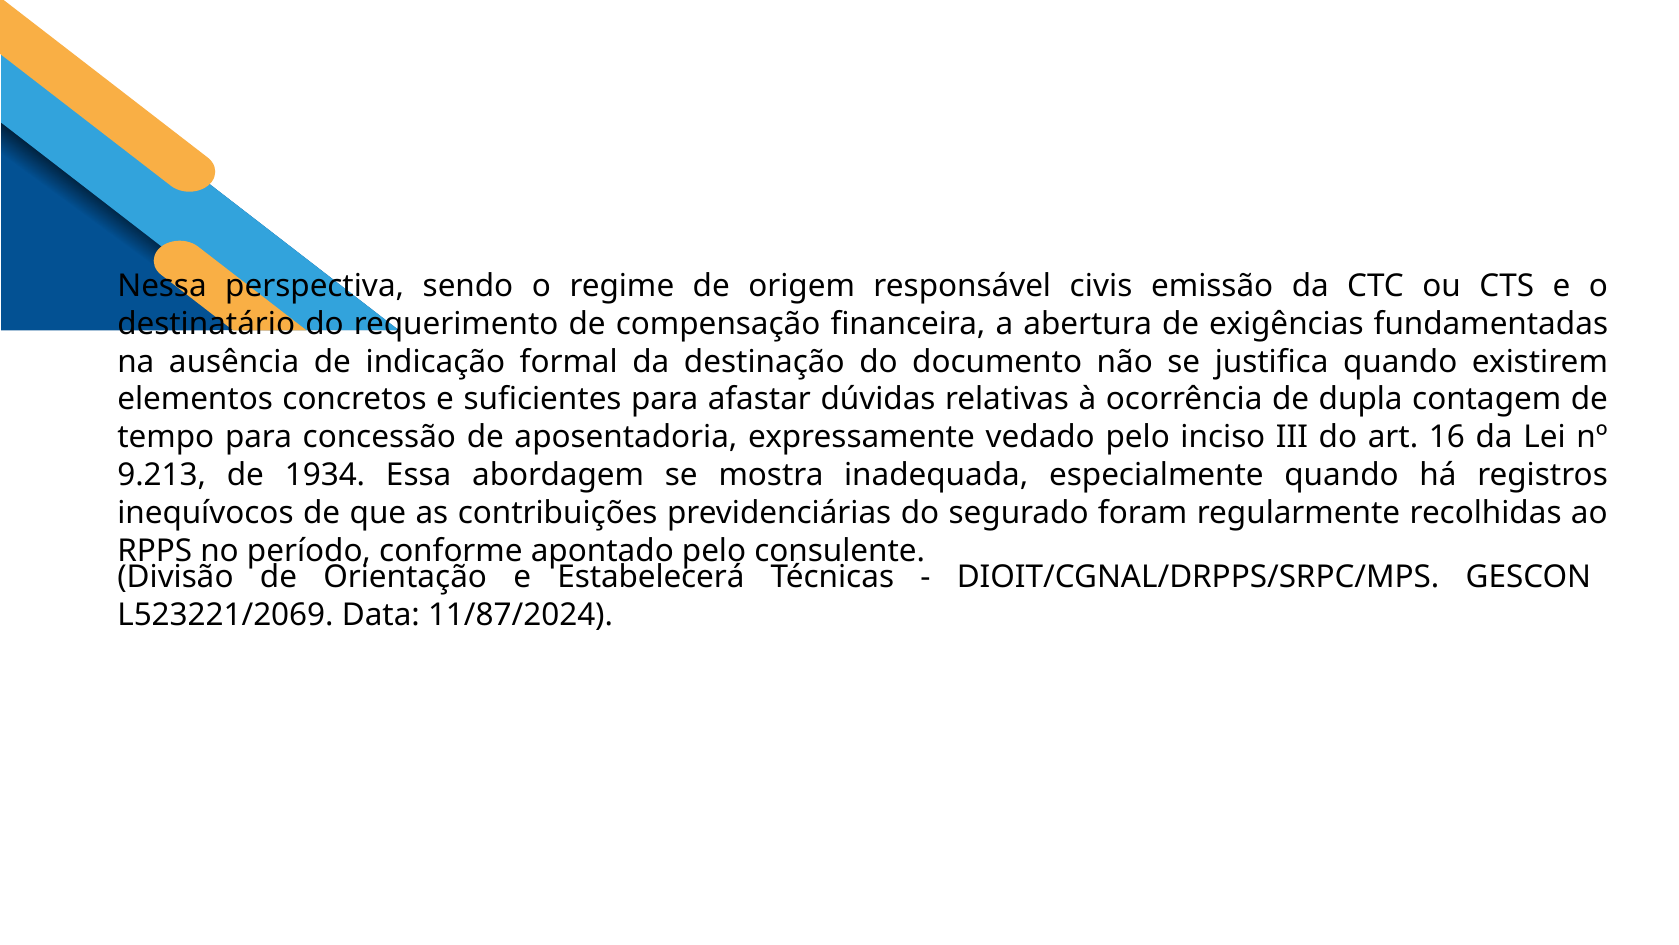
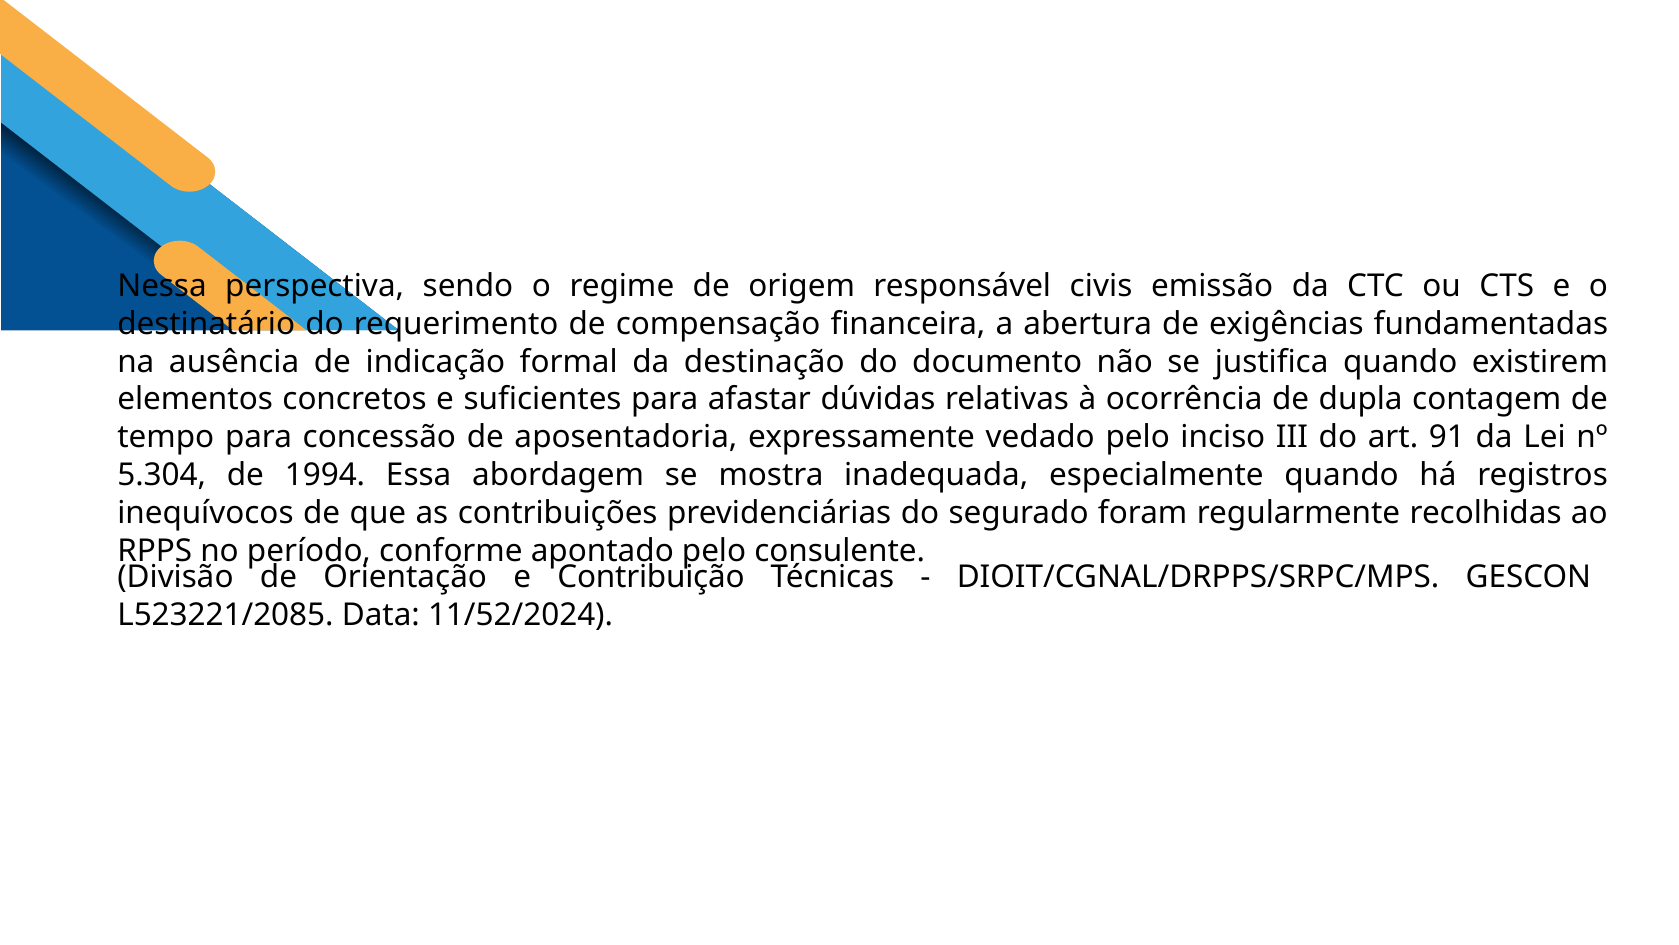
16: 16 -> 91 (1447, 437)
9.213: 9.213 -> 5.304 (162, 475)
1934: 1934 -> 1994 (325, 475)
Estabelecerá: Estabelecerá -> Contribuição (651, 577)
L523221/2069: L523221/2069 -> L523221/2085 (225, 615)
11/87/2024: 11/87/2024 -> 11/52/2024 (521, 615)
